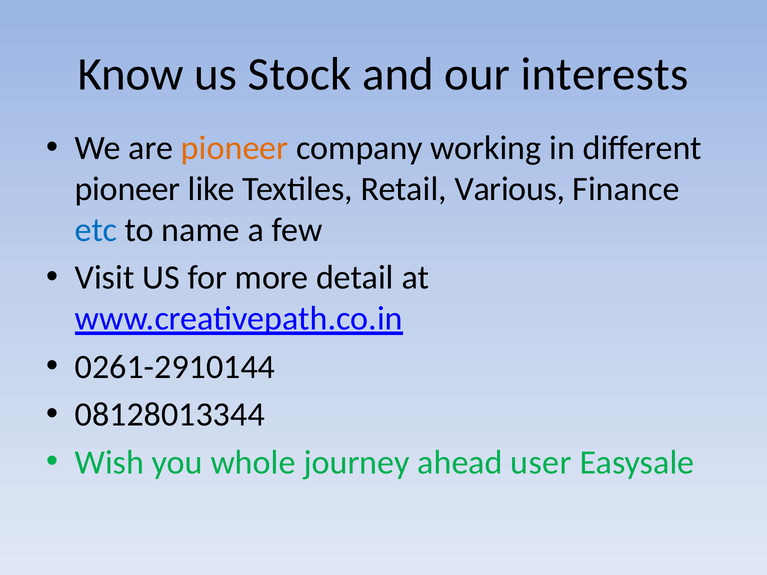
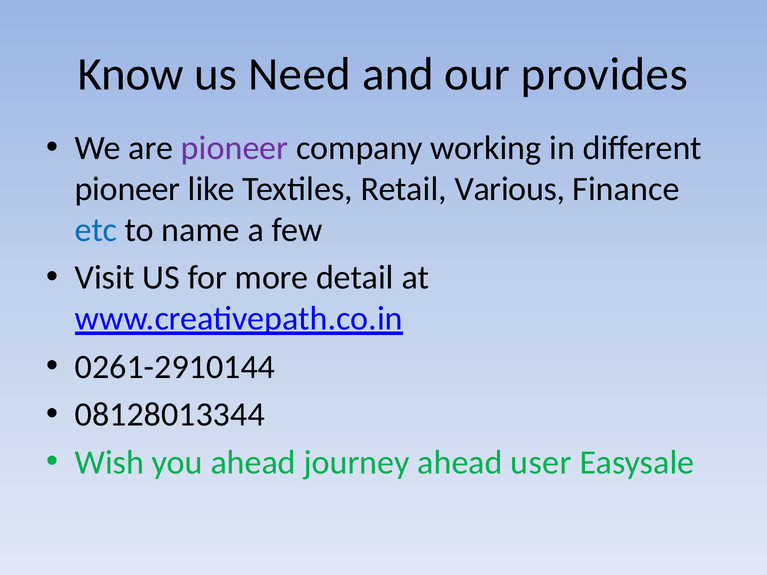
Stock: Stock -> Need (299, 74)
interests: interests -> provides (604, 74)
pioneer colour: orange -> purple (235, 148)
you whole: whole -> ahead (253, 463)
